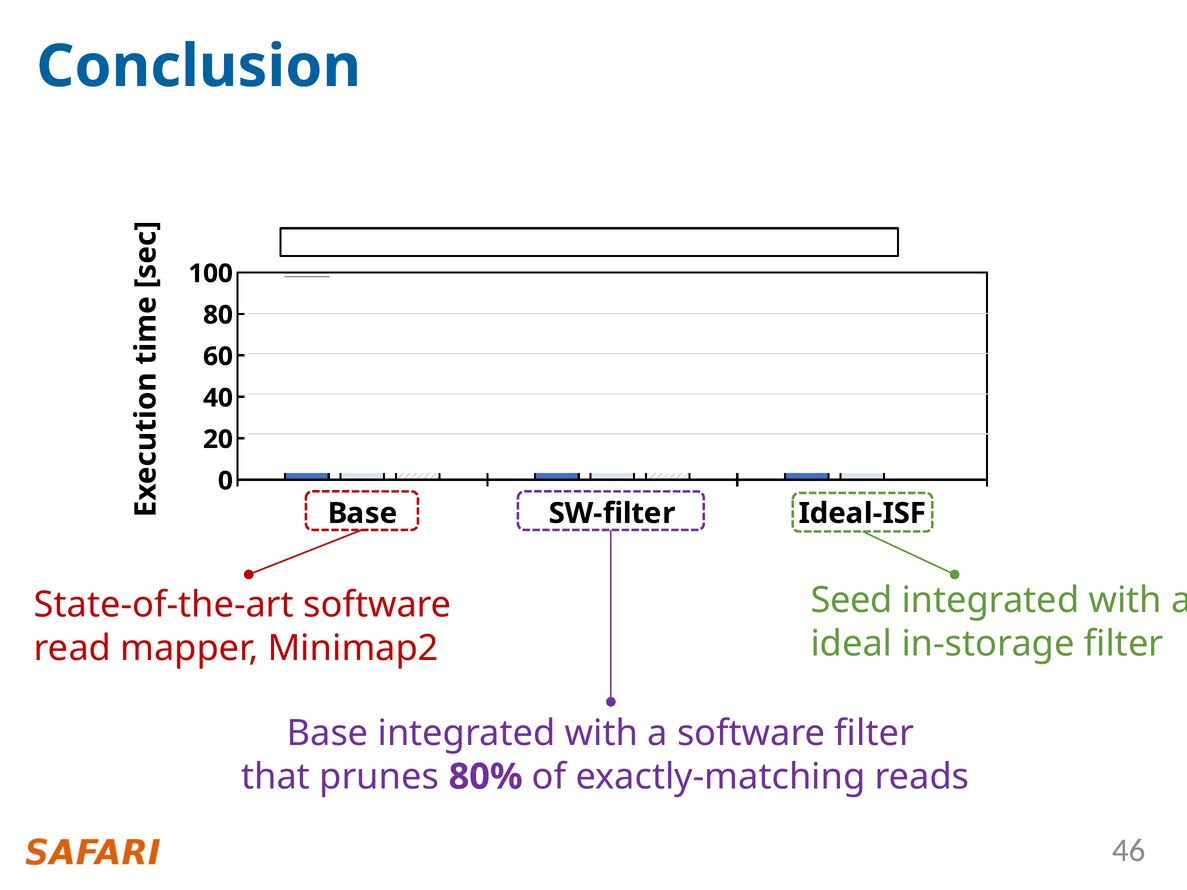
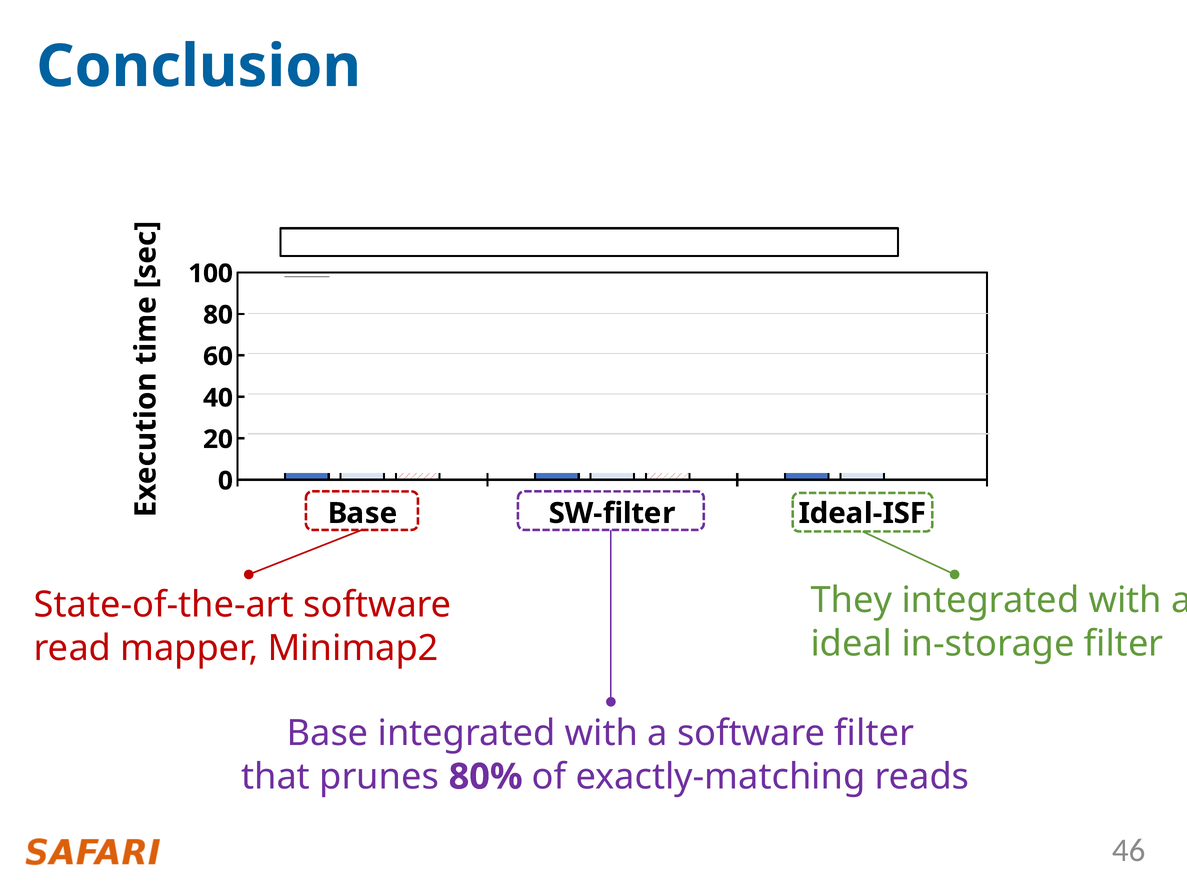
Seed: Seed -> They (851, 600)
